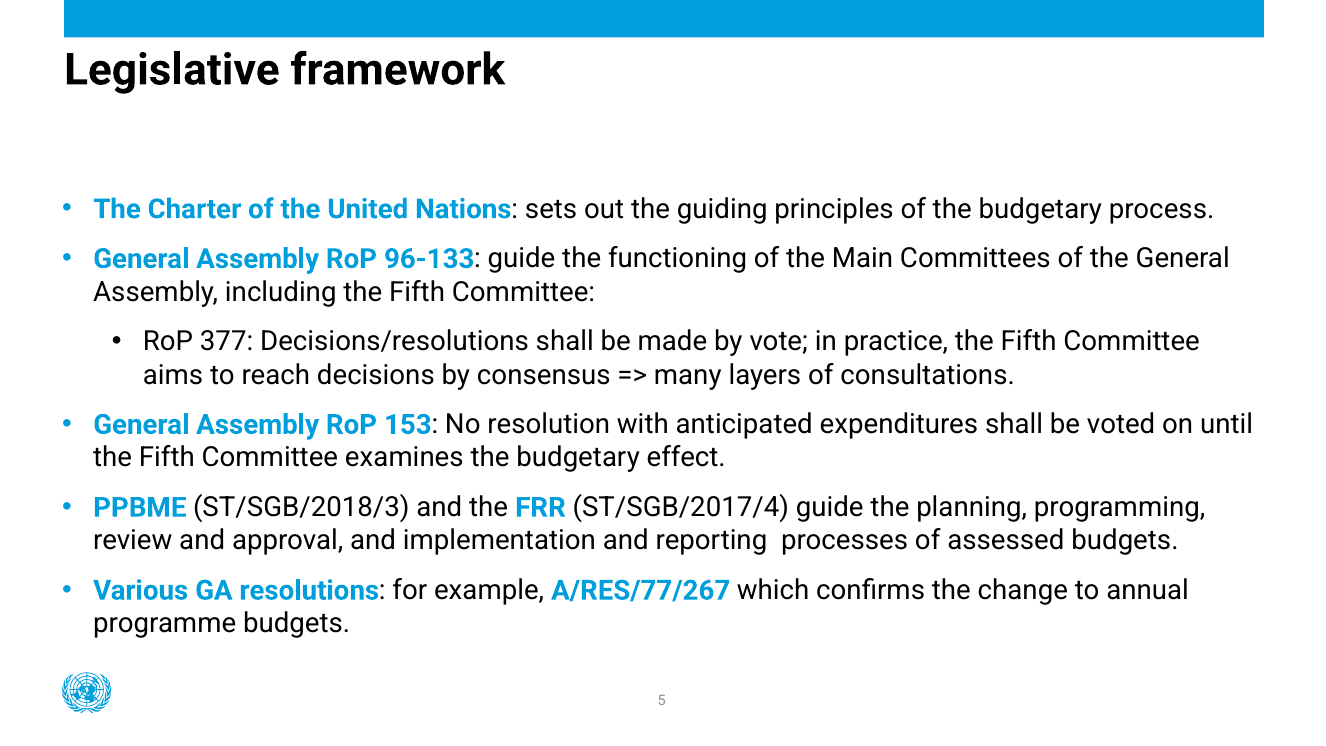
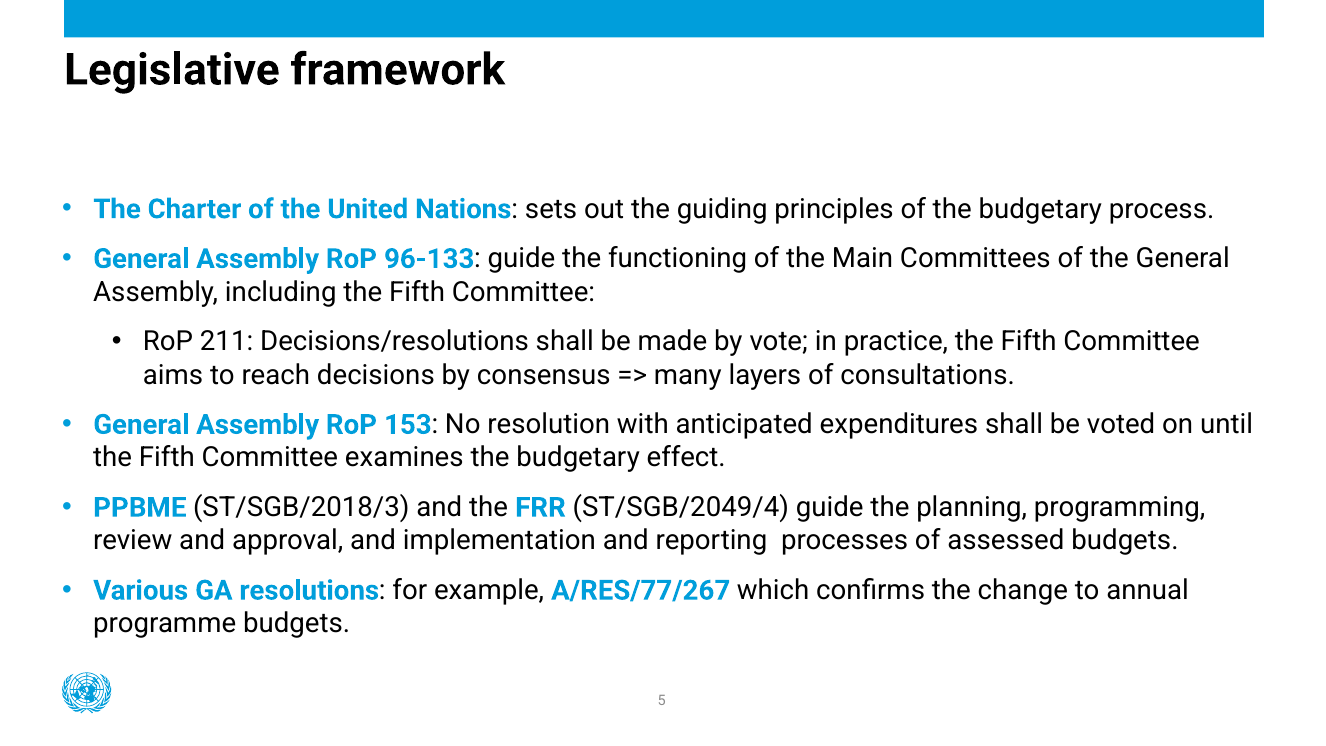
377: 377 -> 211 (227, 342)
ST/SGB/2017/4: ST/SGB/2017/4 -> ST/SGB/2049/4 (681, 507)
